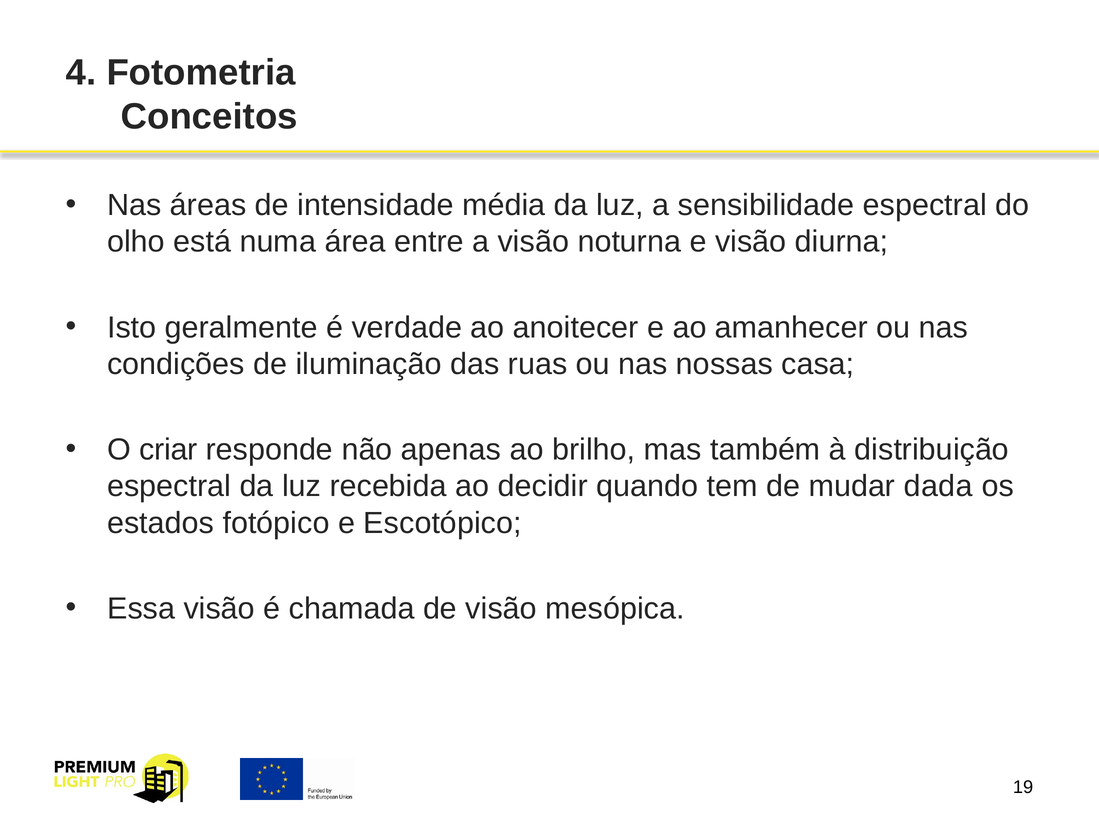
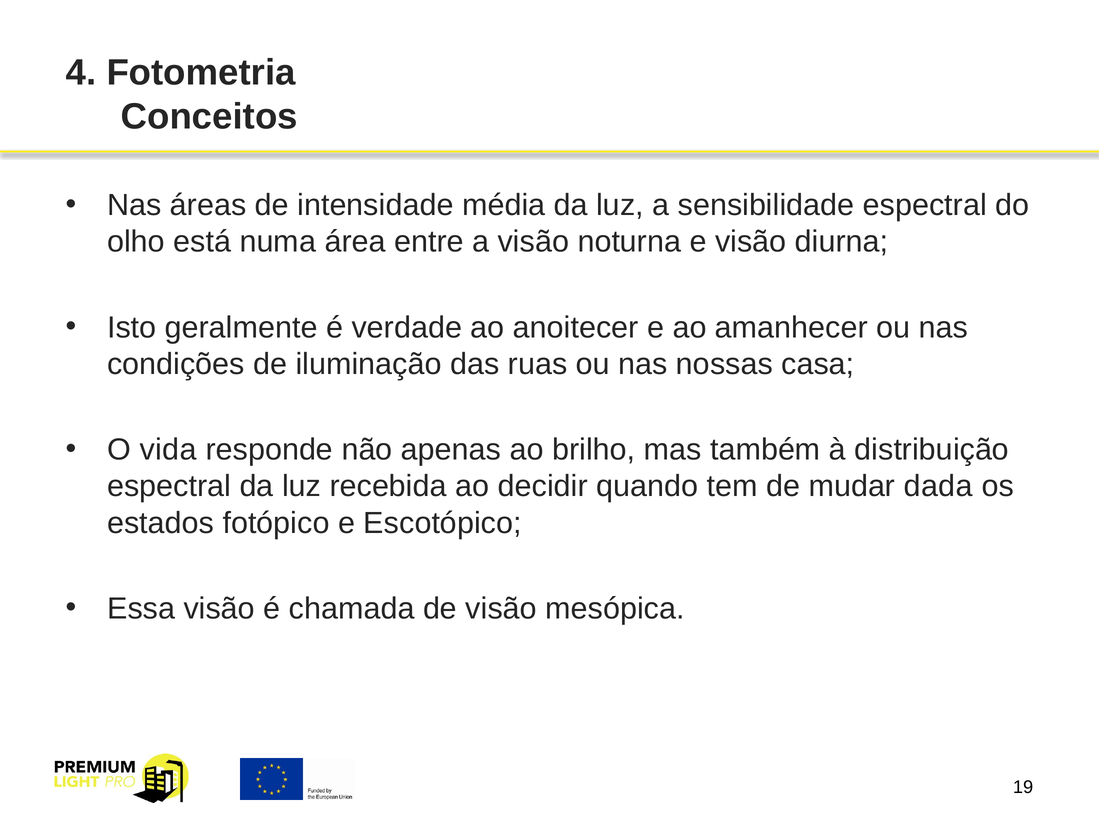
criar: criar -> vida (168, 450)
